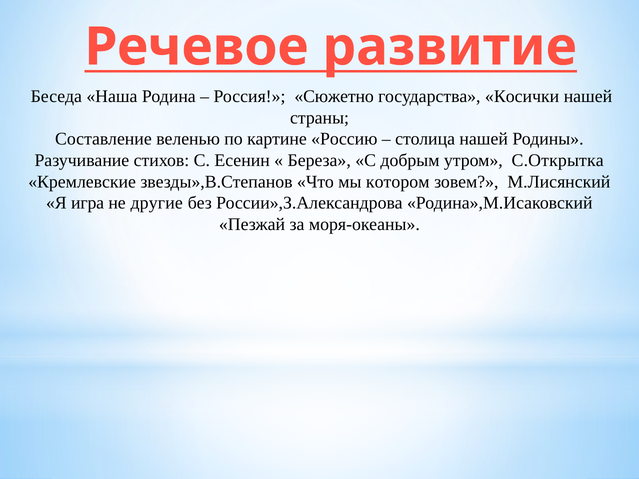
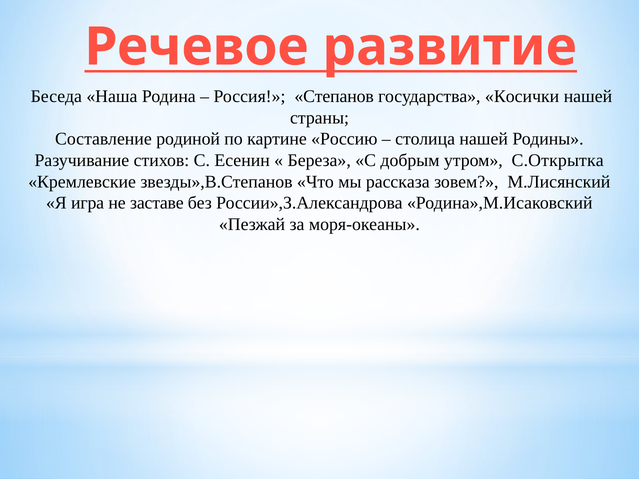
Сюжетно: Сюжетно -> Степанов (334, 97)
веленью: веленью -> родиной (188, 139)
котором: котором -> рассказа (398, 182)
другие: другие -> заставе (157, 203)
